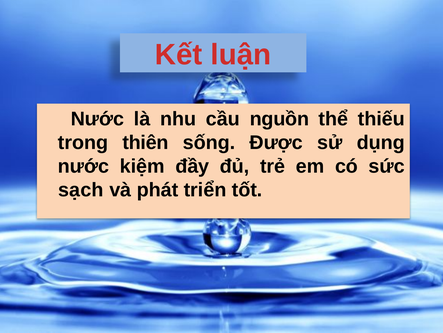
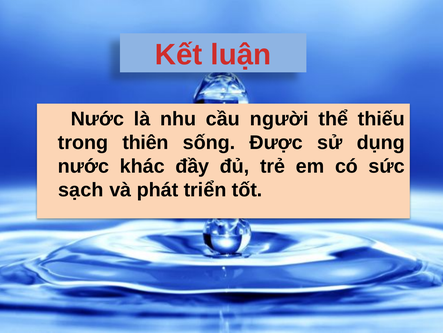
nguồn: nguồn -> người (279, 119)
kiệm: kiệm -> khác (142, 166)
